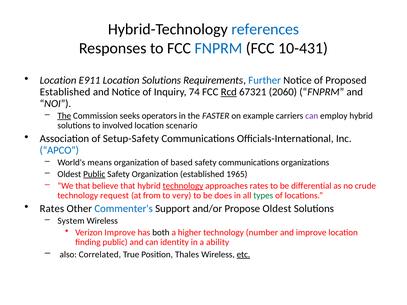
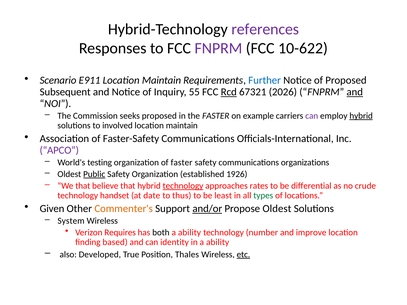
references colour: blue -> purple (265, 29)
FNPRM colour: blue -> purple (218, 48)
10-431: 10-431 -> 10-622 (303, 48)
Location: Location -> Scenario (58, 80)
E911 Location Solutions: Solutions -> Maintain (161, 80)
Established: Established -> Subsequent (65, 92)
74: 74 -> 55 (194, 92)
2060: 2060 -> 2026 (283, 92)
and underline: none -> present (355, 92)
The underline: present -> none (64, 116)
seeks operators: operators -> proposed (159, 116)
hybrid underline: none -> present (361, 116)
scenario: scenario -> maintain (182, 126)
Setup-Safety: Setup-Safety -> Faster-Safety (131, 139)
APCO colour: blue -> purple (59, 150)
means: means -> testing (100, 163)
of based: based -> faster (182, 163)
1965: 1965 -> 1926 (237, 174)
request: request -> handset (115, 196)
from: from -> date (152, 196)
very: very -> thus (182, 196)
does: does -> least (223, 196)
Rates: Rates -> Given (52, 209)
Commenter's colour: blue -> orange (124, 209)
and/or underline: none -> present (207, 209)
Verizon Improve: Improve -> Requires (120, 233)
higher: higher -> ability (190, 233)
finding public: public -> based (115, 242)
Correlated: Correlated -> Developed (100, 255)
